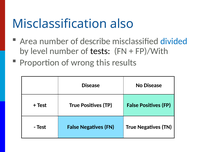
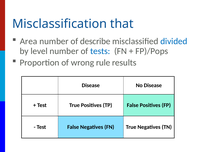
also: also -> that (122, 24)
tests colour: black -> blue (100, 51)
FP)/With: FP)/With -> FP)/Pops (152, 51)
this: this -> rule (103, 63)
